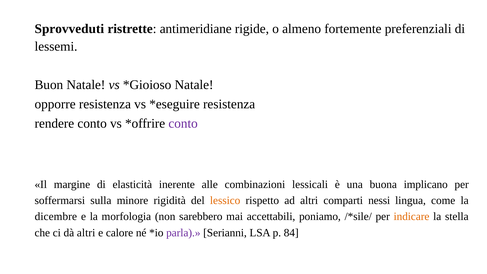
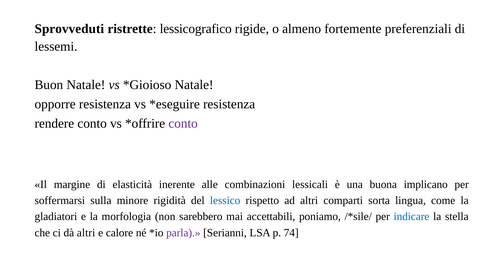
antimeridiane: antimeridiane -> lessicografico (196, 29)
lessico colour: orange -> blue (225, 200)
nessi: nessi -> sorta (379, 200)
dicembre: dicembre -> gladiatori (56, 217)
indicare colour: orange -> blue (412, 217)
84: 84 -> 74 (291, 233)
